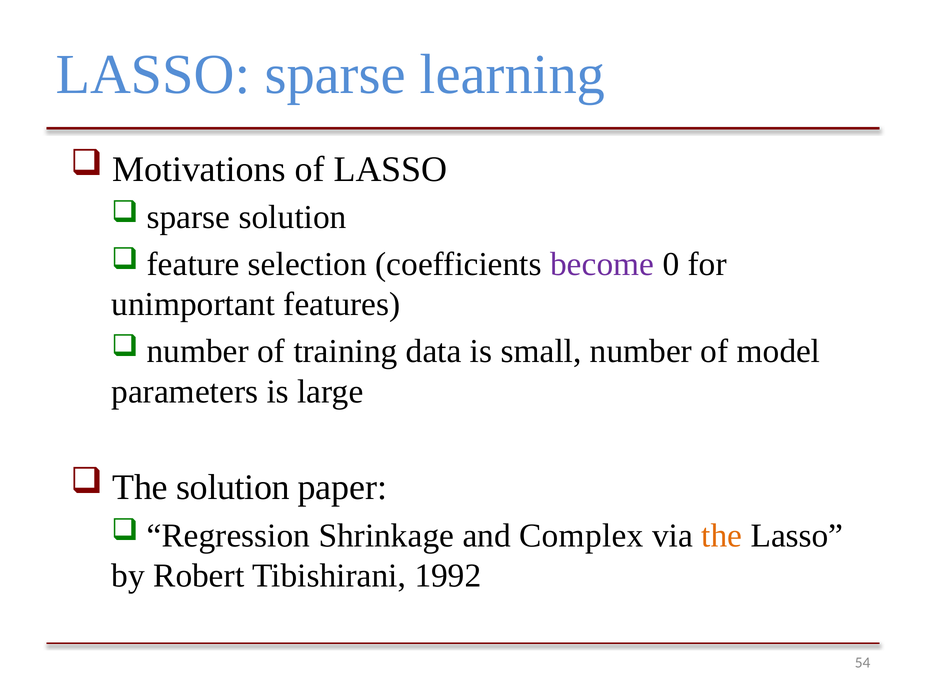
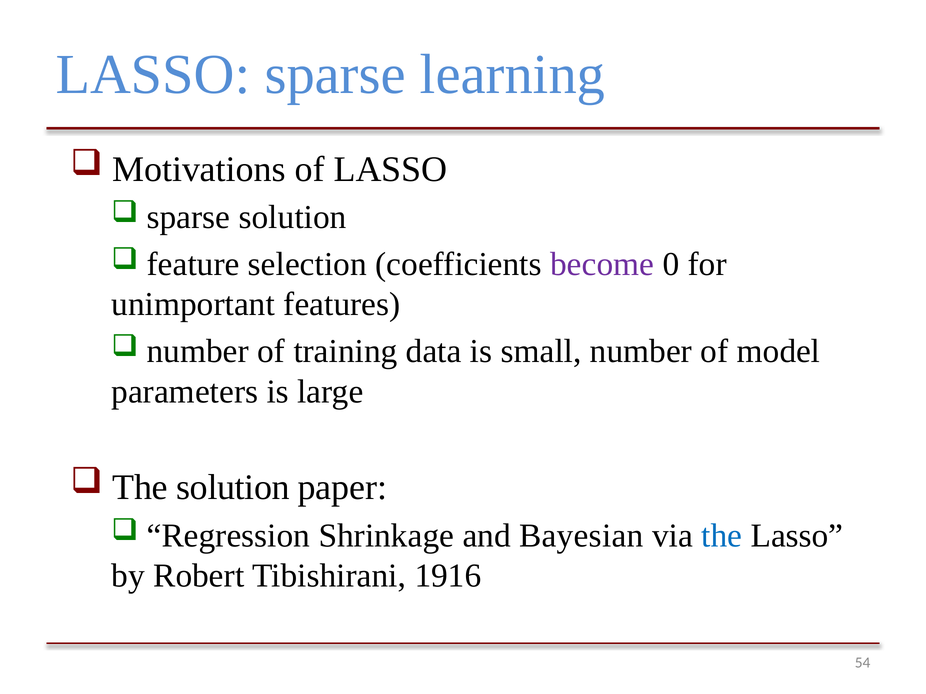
Complex: Complex -> Bayesian (581, 536)
the colour: orange -> blue (722, 536)
1992: 1992 -> 1916 (448, 576)
